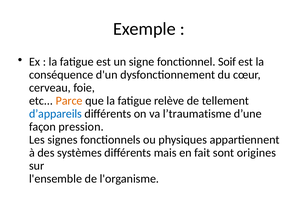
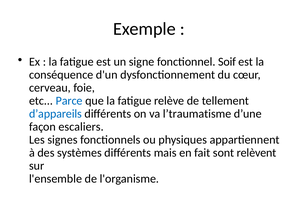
Parce colour: orange -> blue (69, 101)
pression: pression -> escaliers (81, 127)
origines: origines -> relèvent (257, 152)
